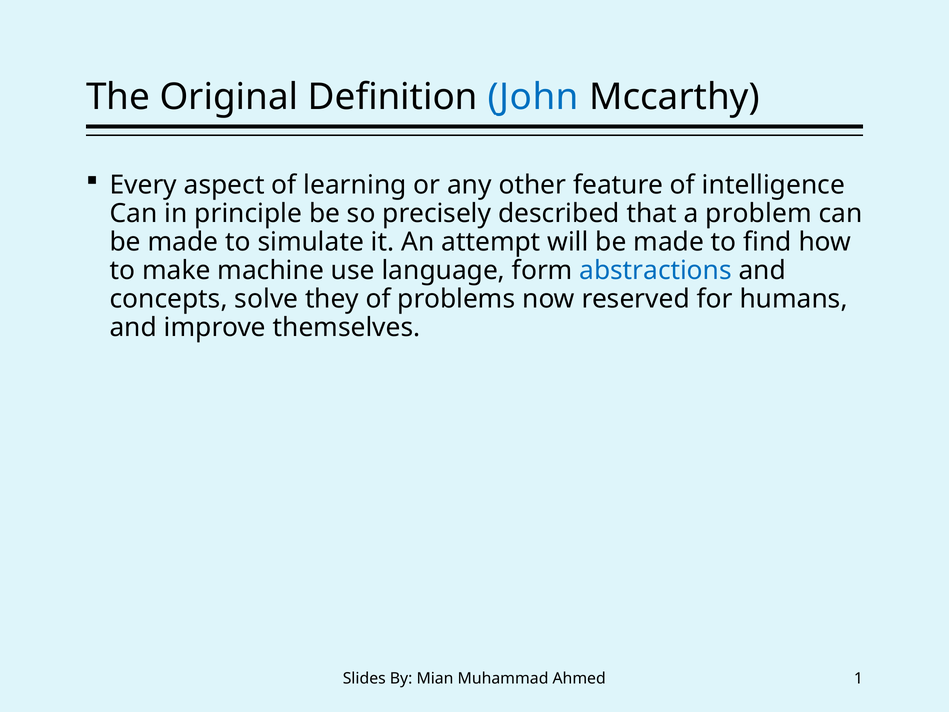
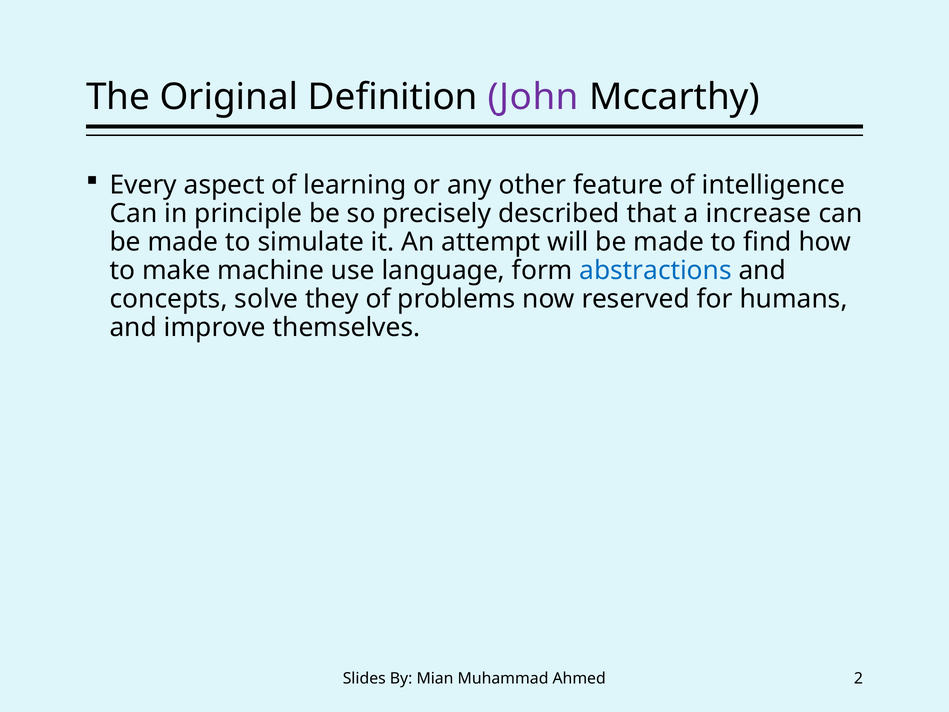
John colour: blue -> purple (533, 97)
problem: problem -> increase (758, 213)
1: 1 -> 2 (858, 678)
